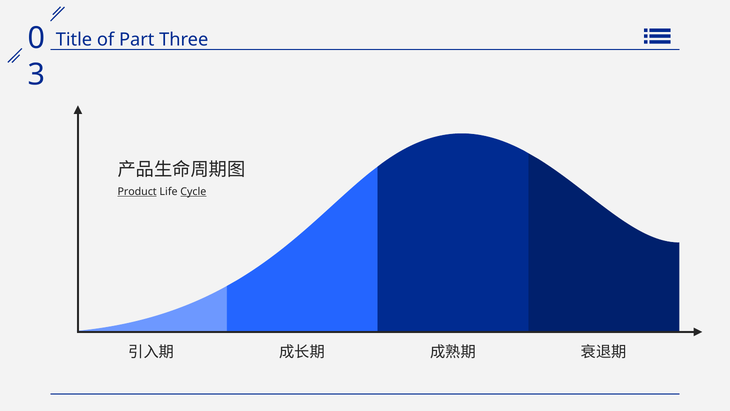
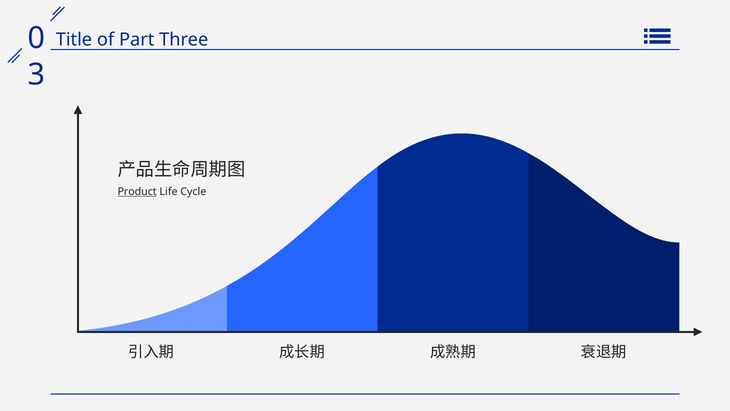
Cycle underline: present -> none (193, 191)
